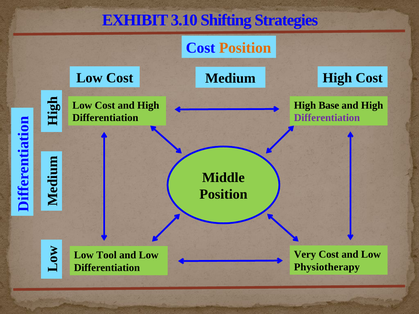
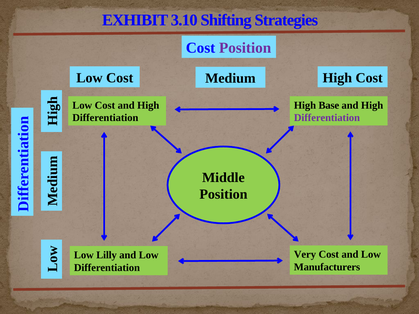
Position colour: orange -> purple (245, 48)
Tool: Tool -> Lilly (107, 255)
Physiotherapy: Physiotherapy -> Manufacturers (327, 267)
